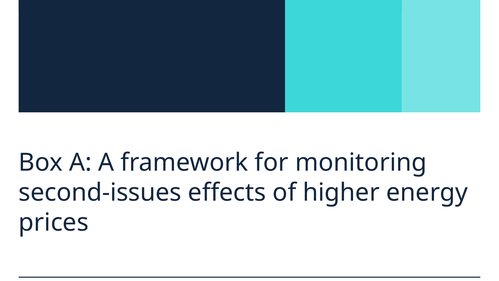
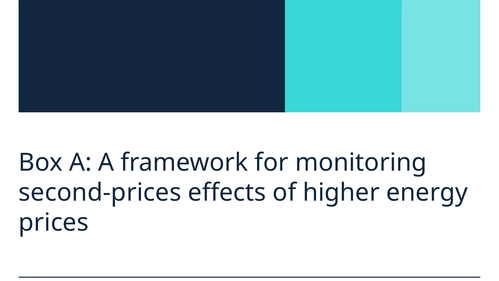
second-issues: second-issues -> second-prices (100, 192)
